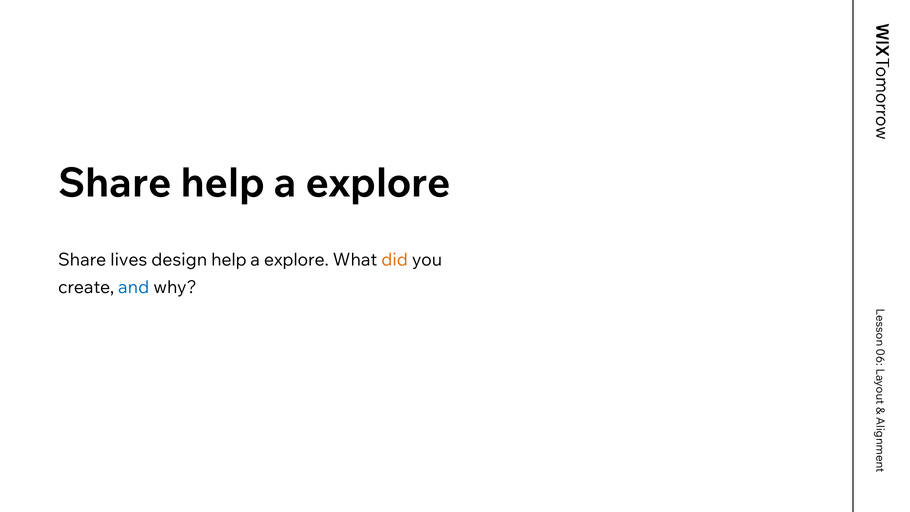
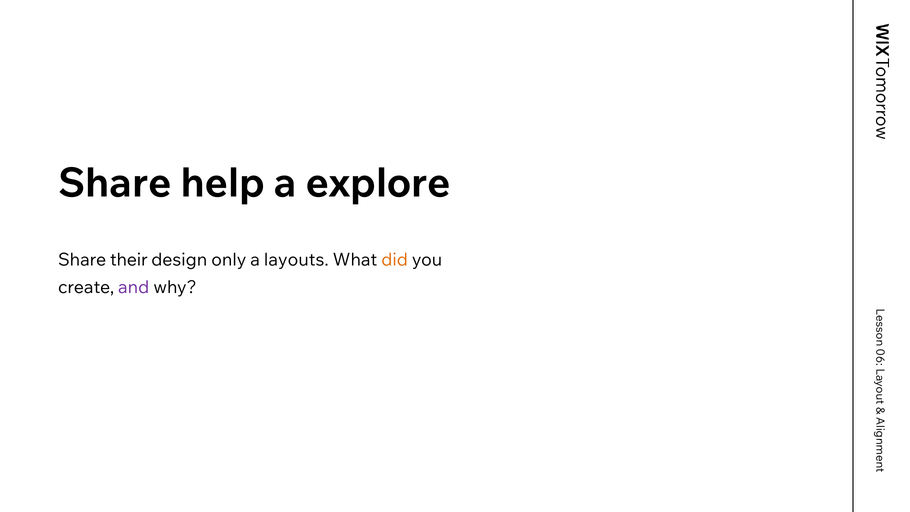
lives: lives -> their (129, 260)
design help: help -> only (229, 260)
explore: explore -> layouts (296, 260)
and colour: blue -> purple (134, 287)
